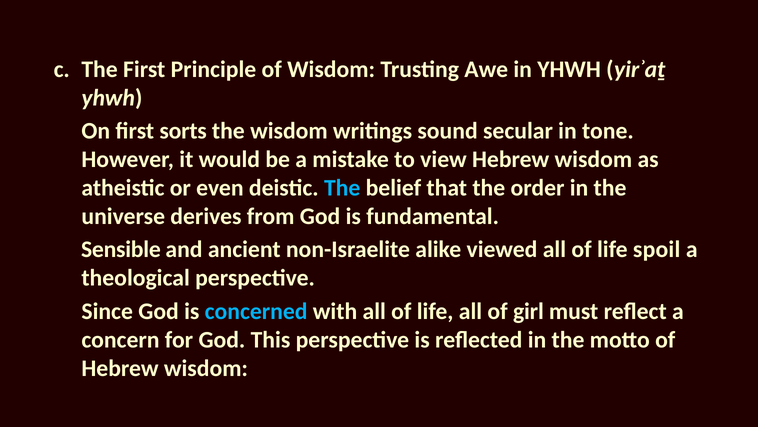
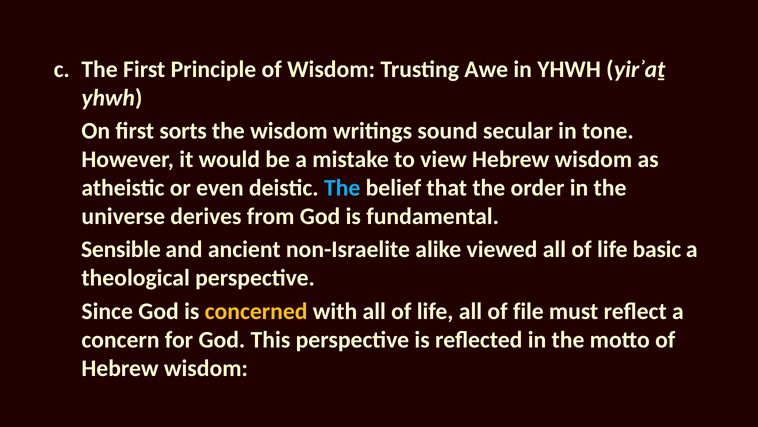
spoil: spoil -> basic (657, 249)
concerned colour: light blue -> yellow (256, 311)
girl: girl -> file (528, 311)
